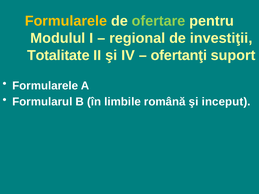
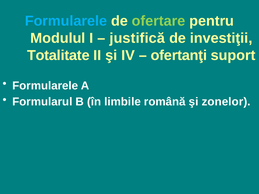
Formularele colour: yellow -> light blue (66, 21)
regional: regional -> justifică (137, 38)
inceput: inceput -> zonelor (226, 102)
